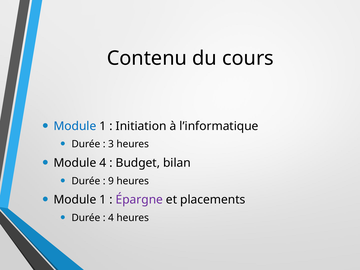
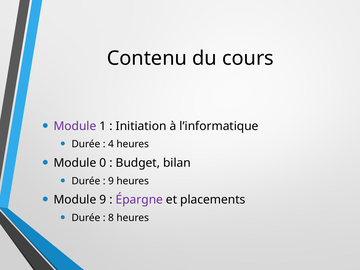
Module colour: blue -> purple (75, 126)
3: 3 -> 4 (111, 144)
Module 4: 4 -> 0 (103, 163)
1: 1 -> 9 (103, 200)
4: 4 -> 8 (111, 218)
